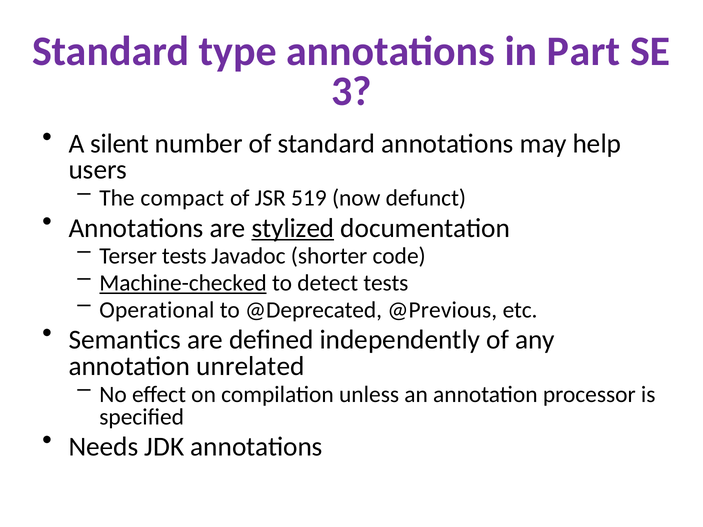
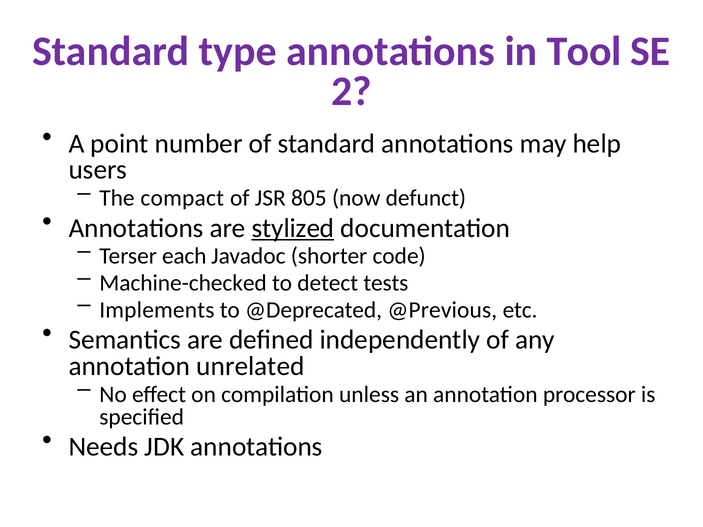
Part: Part -> Tool (584, 51)
3: 3 -> 2 (351, 91)
silent: silent -> point (120, 144)
519: 519 -> 805 (309, 198)
Terser tests: tests -> each (184, 256)
Machine-checked underline: present -> none (183, 283)
Operational: Operational -> Implements (157, 310)
